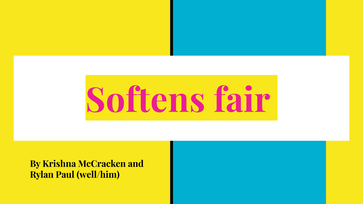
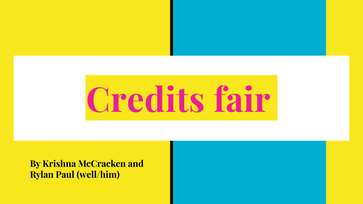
Softens: Softens -> Credits (145, 101)
